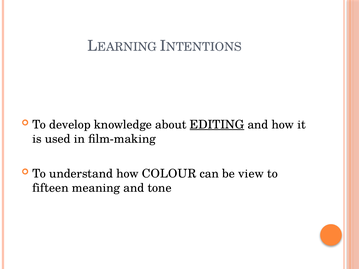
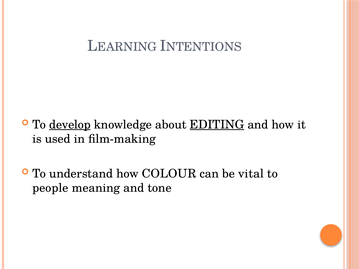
develop underline: none -> present (70, 125)
view: view -> vital (251, 174)
fifteen: fifteen -> people (50, 188)
